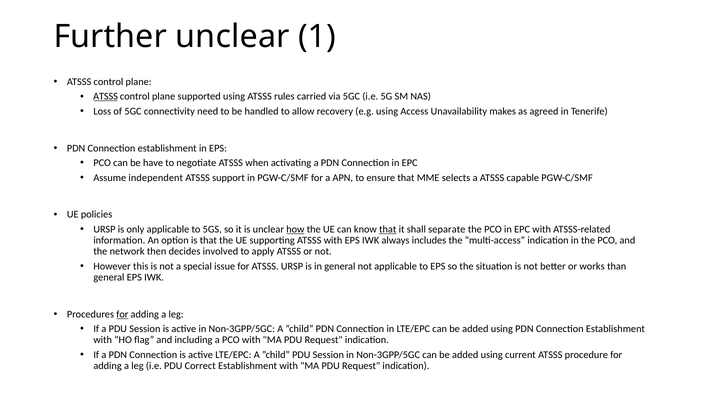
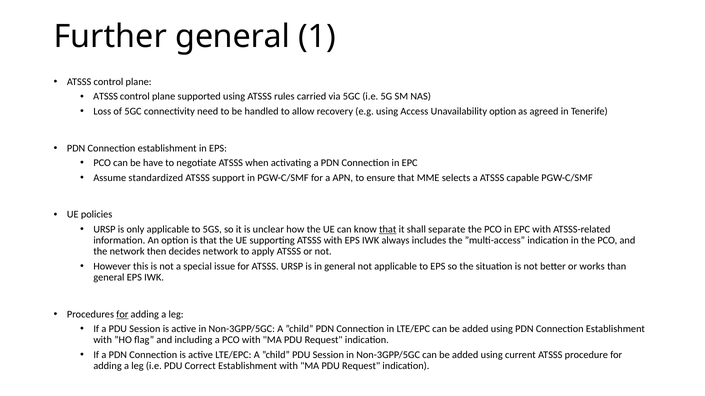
Further unclear: unclear -> general (233, 36)
ATSSS underline: present -> none (106, 97)
Unavailability makes: makes -> option (503, 111)
independent: independent -> standardized (156, 178)
how underline: present -> none (295, 230)
decides involved: involved -> network (220, 252)
